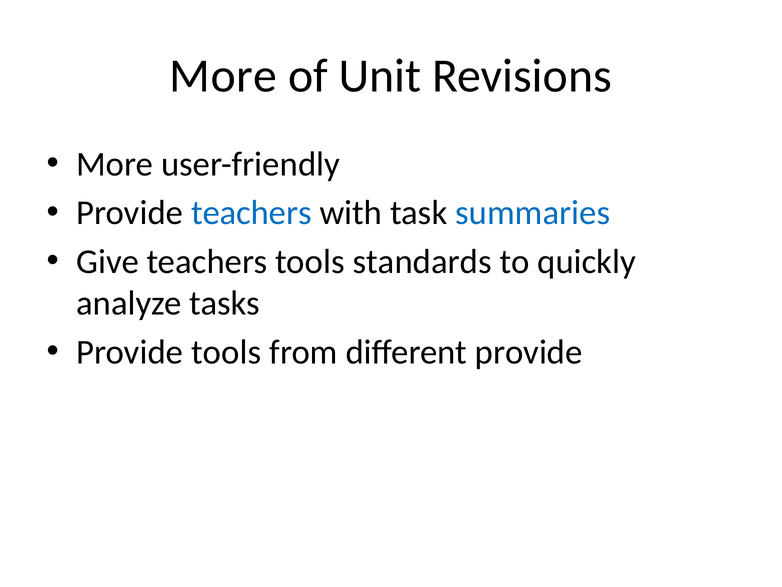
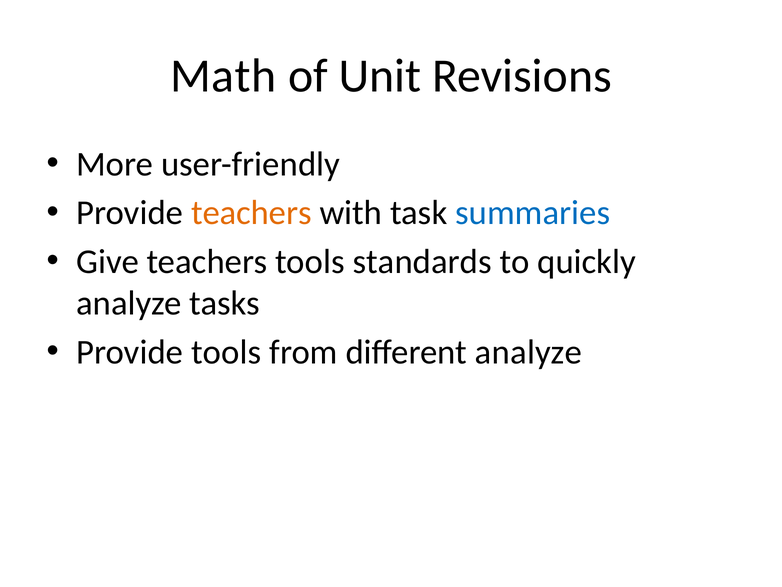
More: More -> Math (223, 76)
teachers colour: blue -> orange (251, 213)
different provide: provide -> analyze (529, 352)
